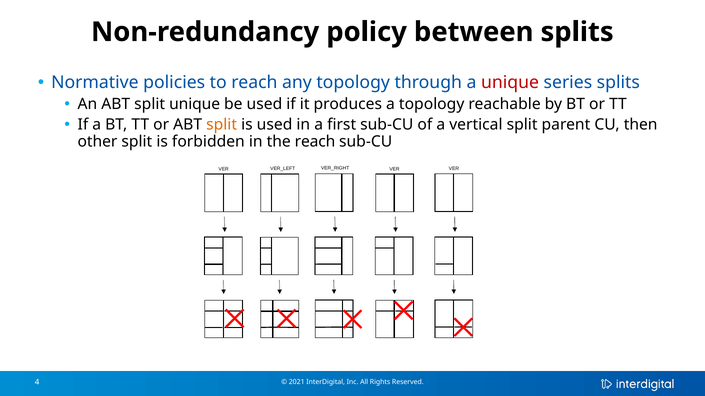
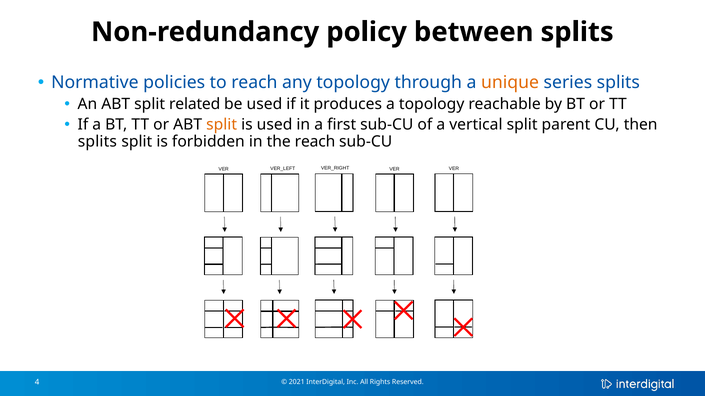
unique colour: red -> orange (510, 83)
split unique: unique -> related (195, 104)
other: other -> splits (97, 142)
